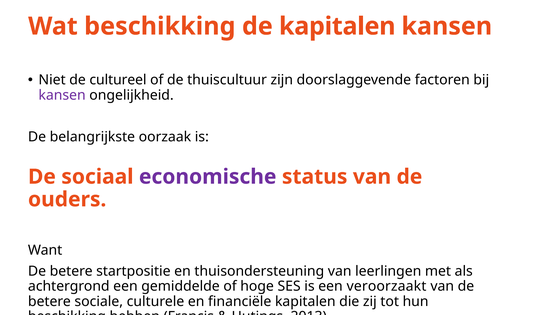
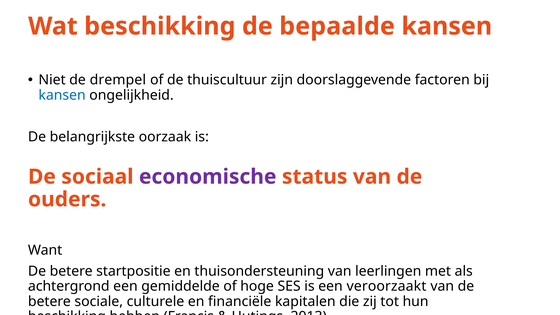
de kapitalen: kapitalen -> bepaalde (337, 26)
cultureel: cultureel -> drempel (118, 80)
kansen colour: purple -> blue (62, 95)
